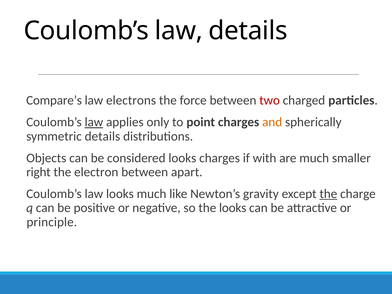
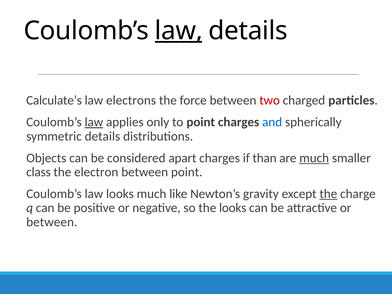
law underline: none -> present (179, 31)
Compare’s: Compare’s -> Calculate’s (54, 100)
and colour: orange -> blue (272, 122)
considered looks: looks -> apart (182, 158)
with: with -> than (265, 158)
much underline: none -> present (314, 158)
right: right -> class (38, 172)
between apart: apart -> point (187, 172)
principle: principle -> between (52, 222)
